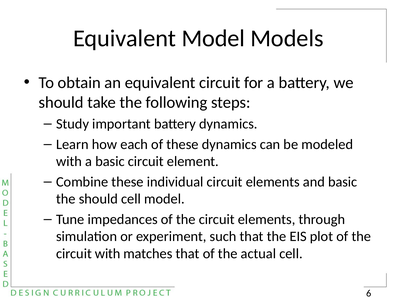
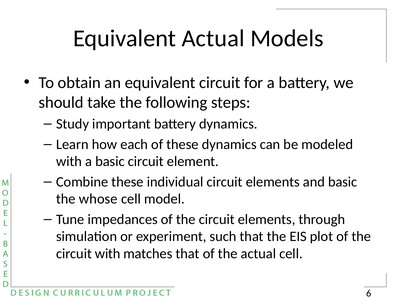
Equivalent Model: Model -> Actual (213, 38)
the should: should -> whose (98, 199)
